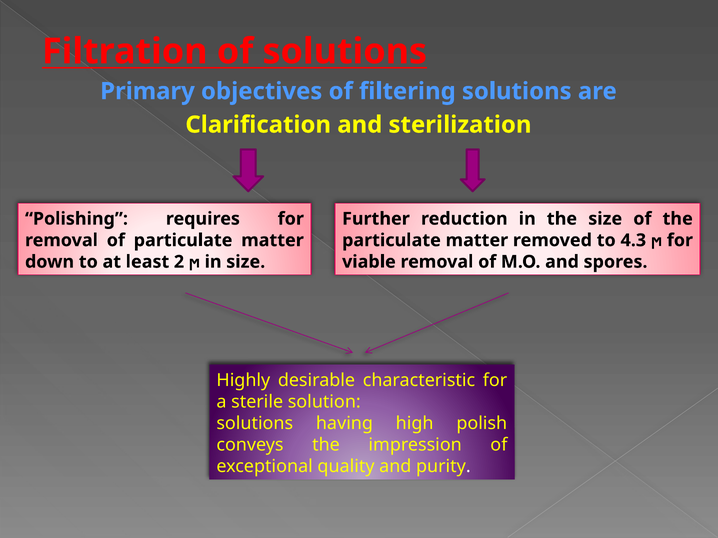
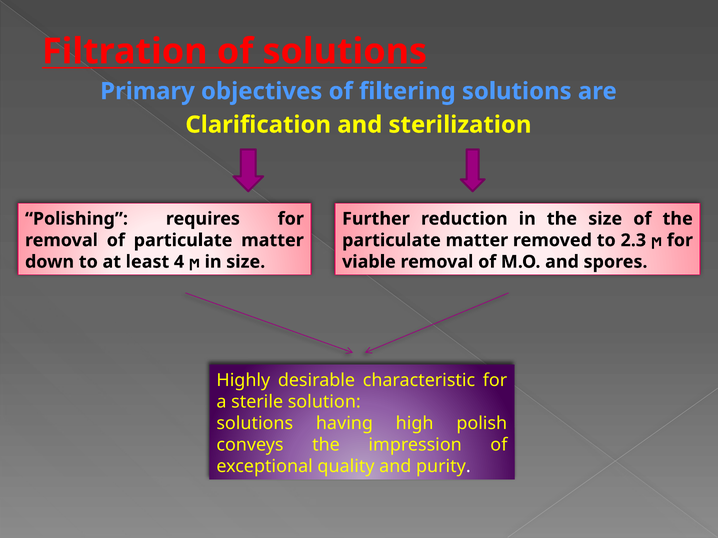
4.3: 4.3 -> 2.3 (633, 241)
2: 2 -> 4 (179, 262)
